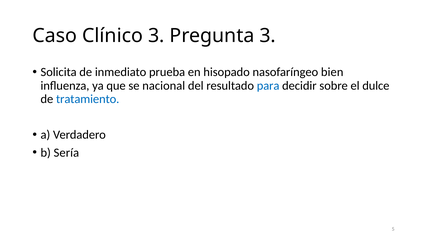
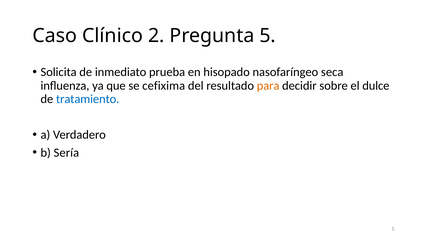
Clínico 3: 3 -> 2 (156, 36)
Pregunta 3: 3 -> 5 (268, 36)
bien: bien -> seca (332, 72)
nacional: nacional -> cefixima (164, 86)
para colour: blue -> orange (268, 86)
